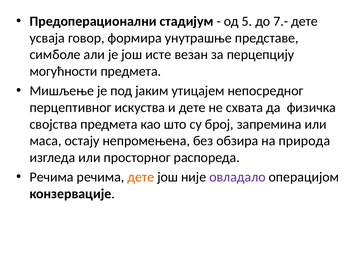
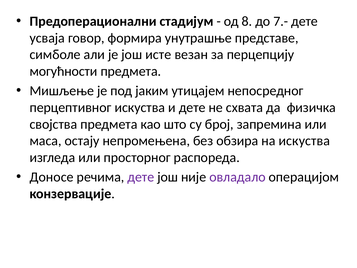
5: 5 -> 8 (247, 21)
на природа: природа -> искуства (304, 141)
Речима: Речима -> Доносе (52, 177)
дете colour: orange -> purple (141, 177)
